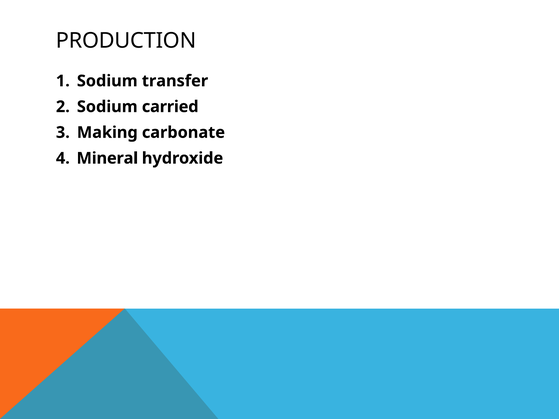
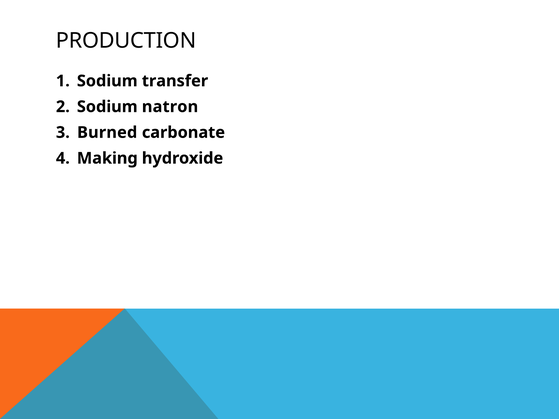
carried: carried -> natron (170, 107)
Making: Making -> Burned (107, 133)
Mineral: Mineral -> Making (107, 158)
